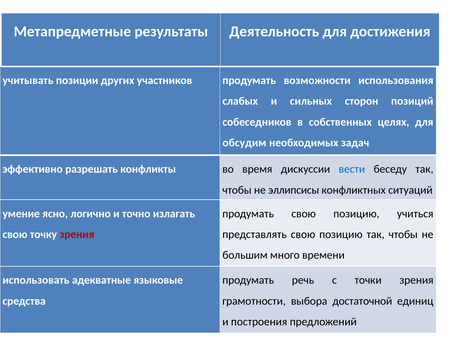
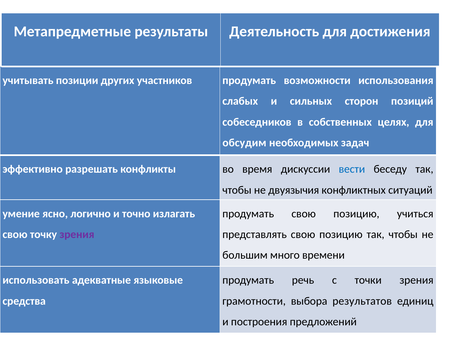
эллипсисы: эллипсисы -> двуязычия (294, 190)
зрения colour: red -> purple (77, 235)
достаточной: достаточной -> результатов (362, 301)
